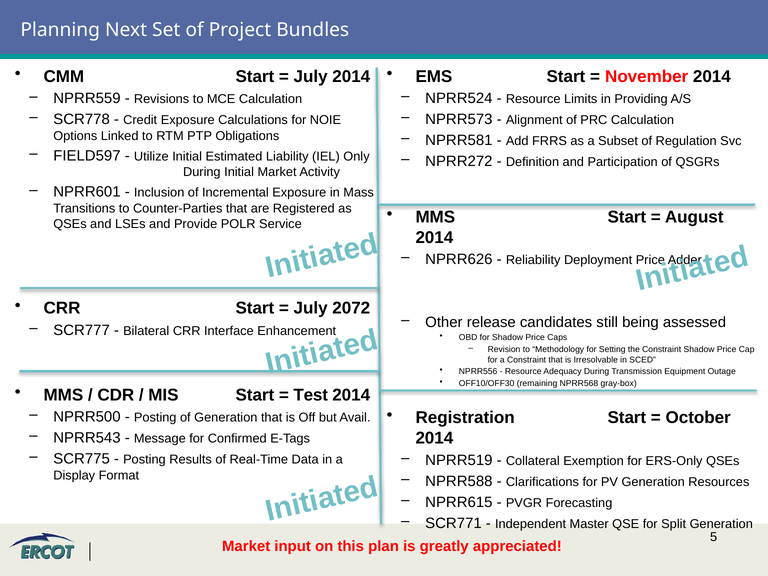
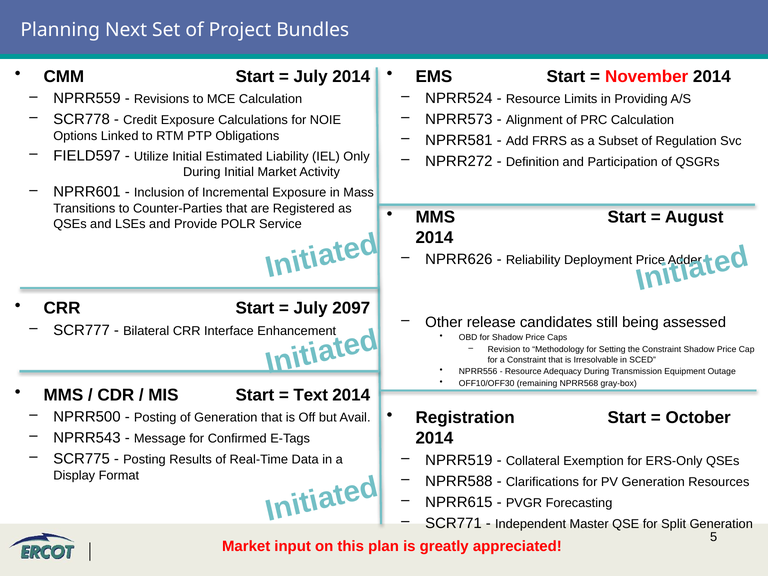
2072: 2072 -> 2097 (351, 308)
Test: Test -> Text (311, 395)
